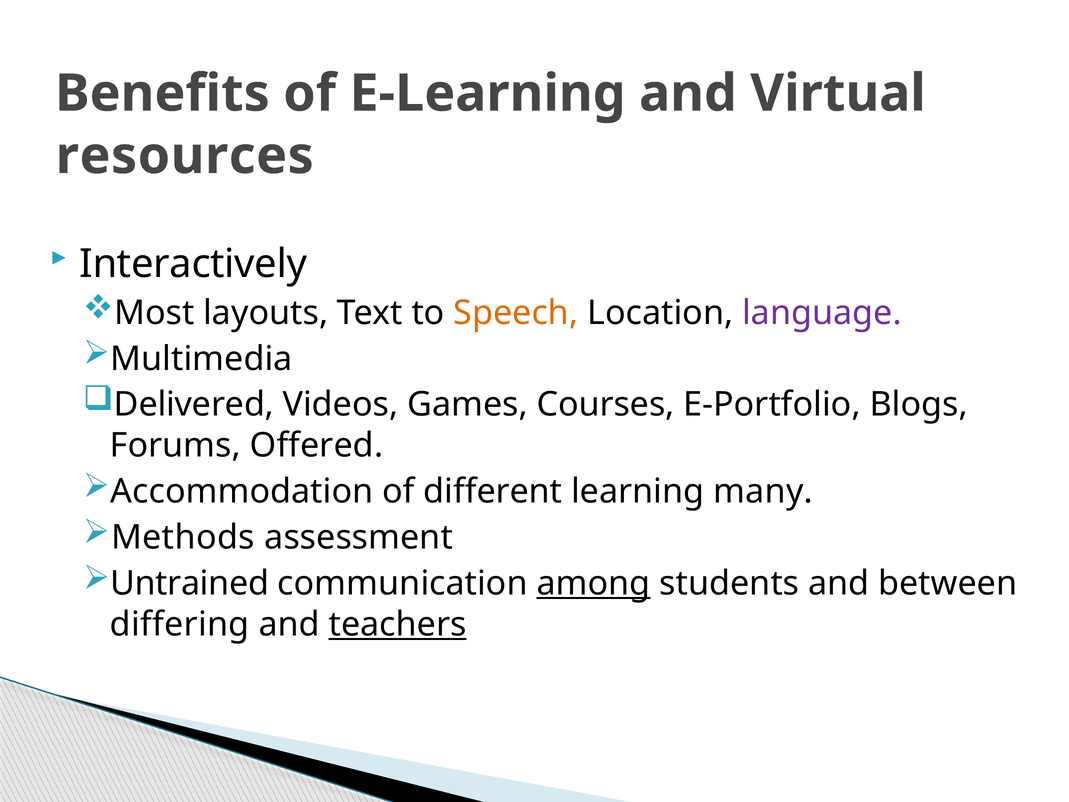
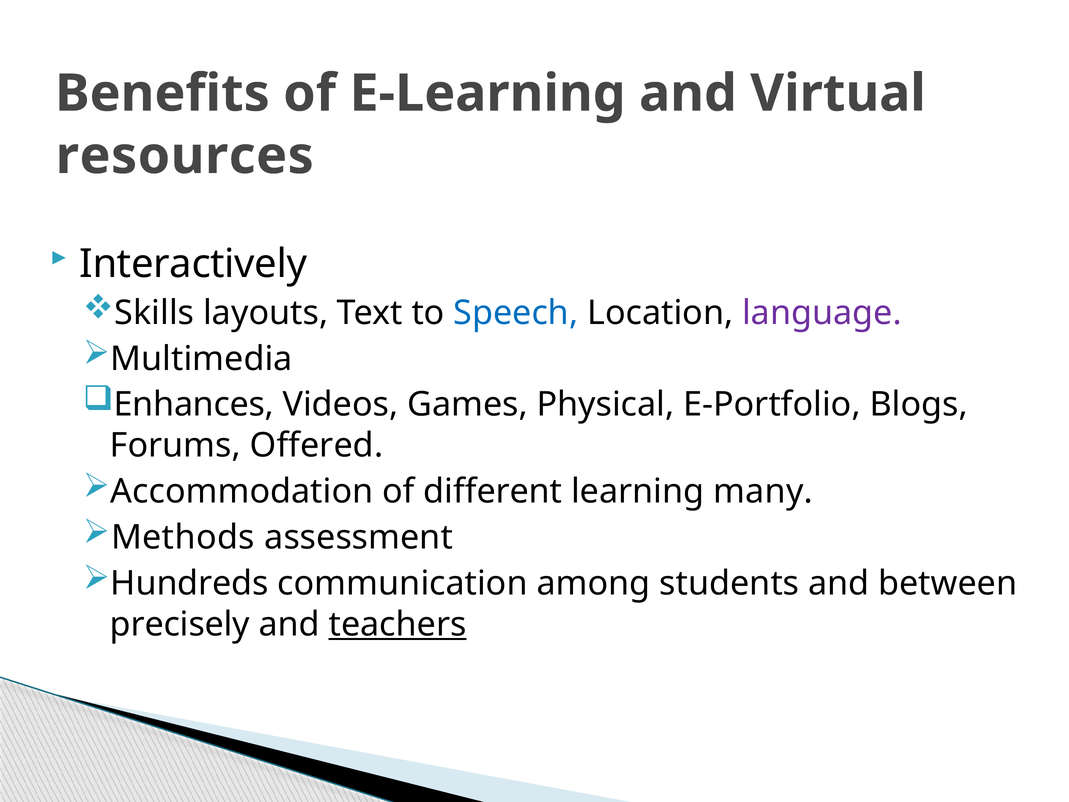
Most: Most -> Skills (154, 313)
Speech colour: orange -> blue (516, 313)
Delivered: Delivered -> Enhances (194, 405)
Courses: Courses -> Physical (606, 405)
Untrained: Untrained -> Hundreds (189, 583)
among underline: present -> none (594, 583)
differing: differing -> precisely (180, 624)
